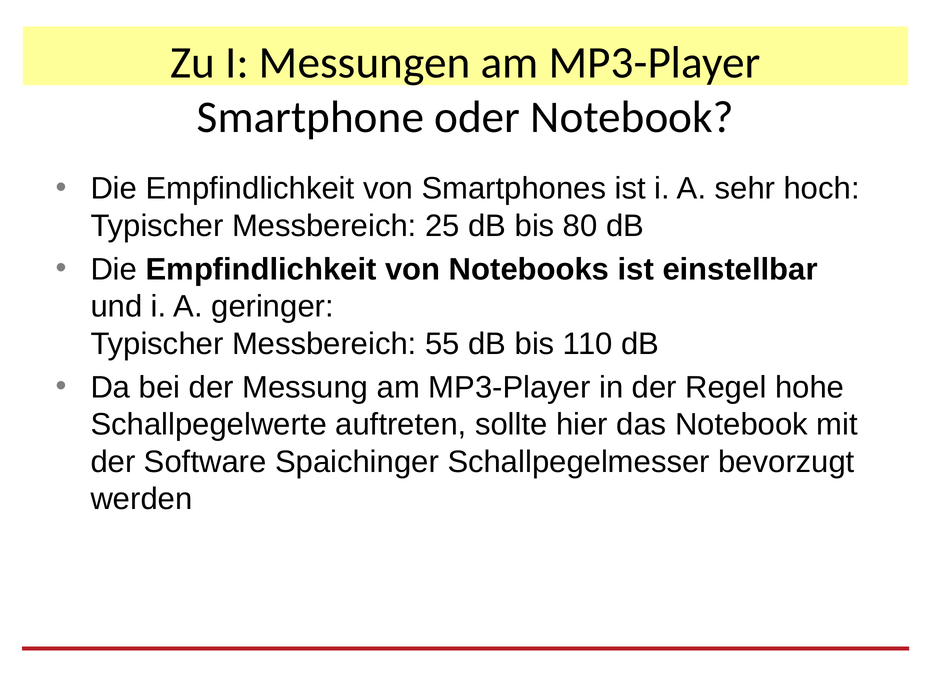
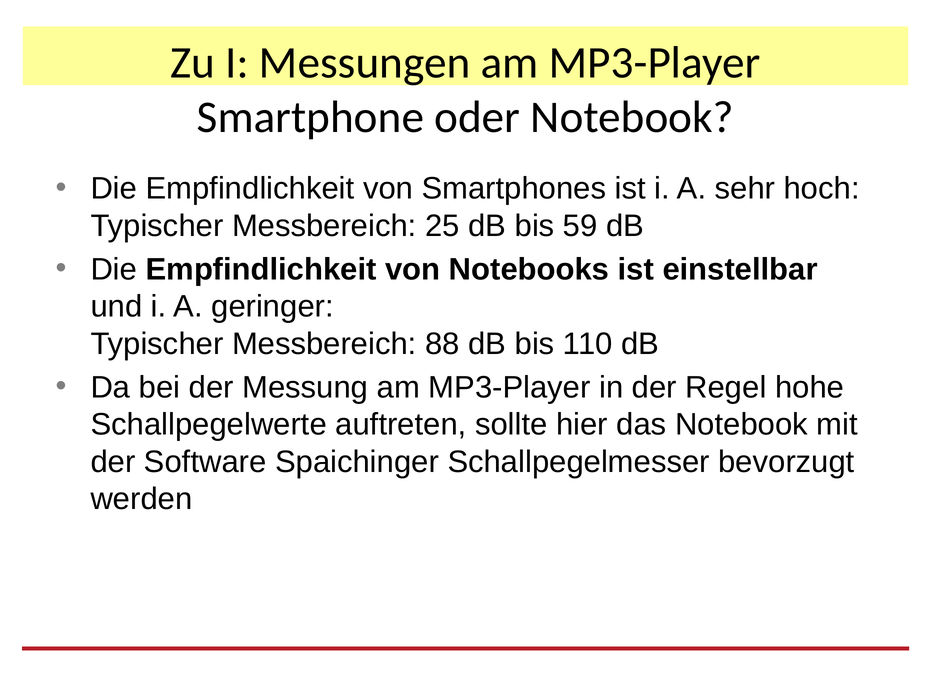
80: 80 -> 59 (580, 226)
55: 55 -> 88 (442, 343)
